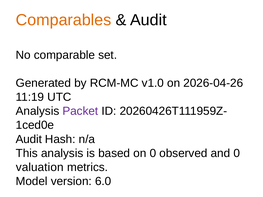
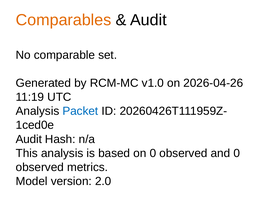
Packet colour: purple -> blue (80, 111)
valuation: valuation -> observed (40, 167)
6.0: 6.0 -> 2.0 (103, 181)
